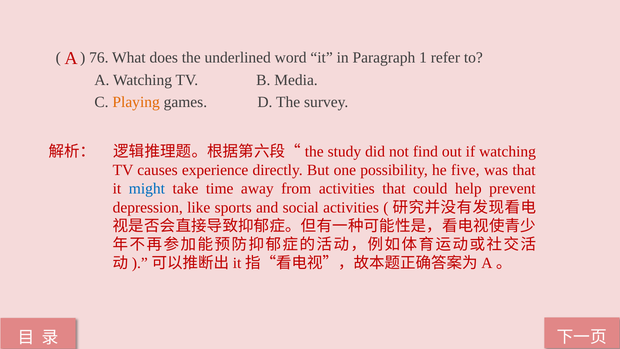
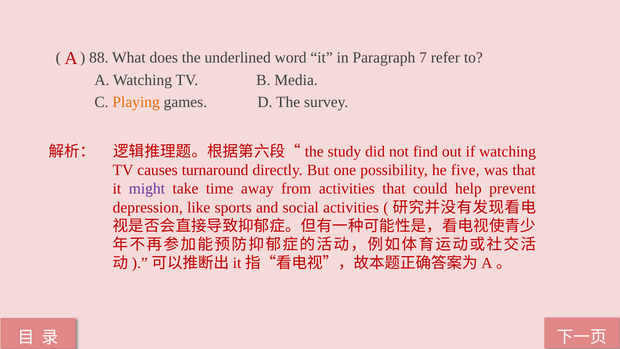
76: 76 -> 88 (99, 58)
1: 1 -> 7 (423, 58)
experience: experience -> turnaround (215, 170)
might colour: blue -> purple (147, 189)
